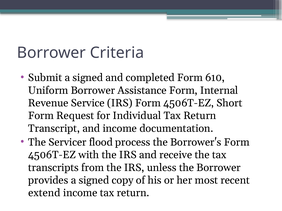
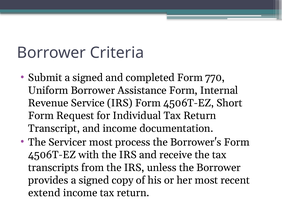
610: 610 -> 770 (215, 78)
Servicer flood: flood -> most (101, 143)
